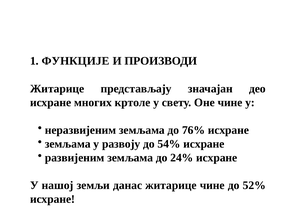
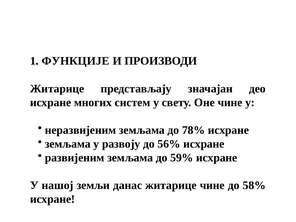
кртоле: кртоле -> систем (133, 102)
76%: 76% -> 78% (194, 130)
54%: 54% -> 56% (169, 144)
24%: 24% -> 59% (182, 158)
52%: 52% -> 58% (254, 185)
